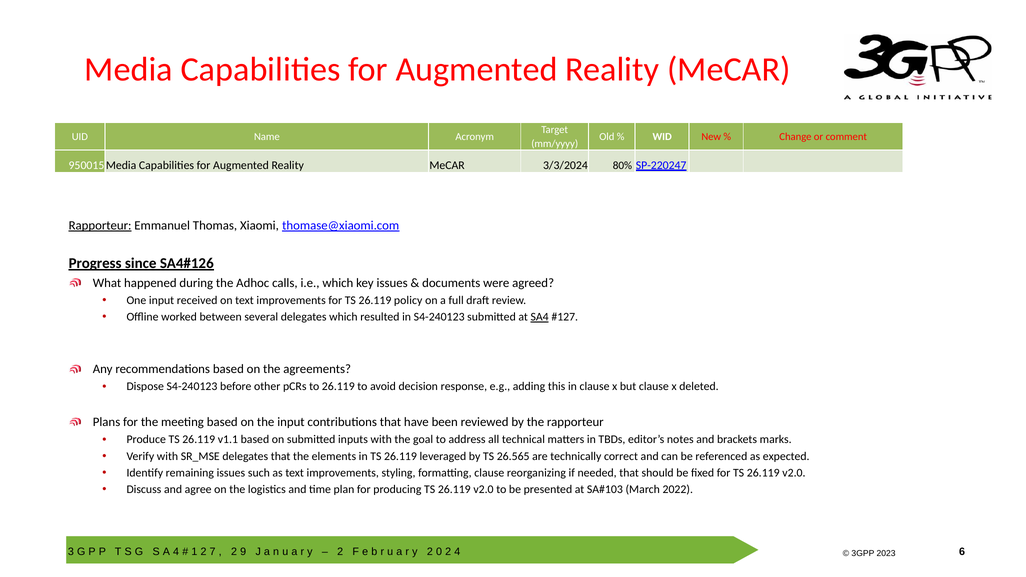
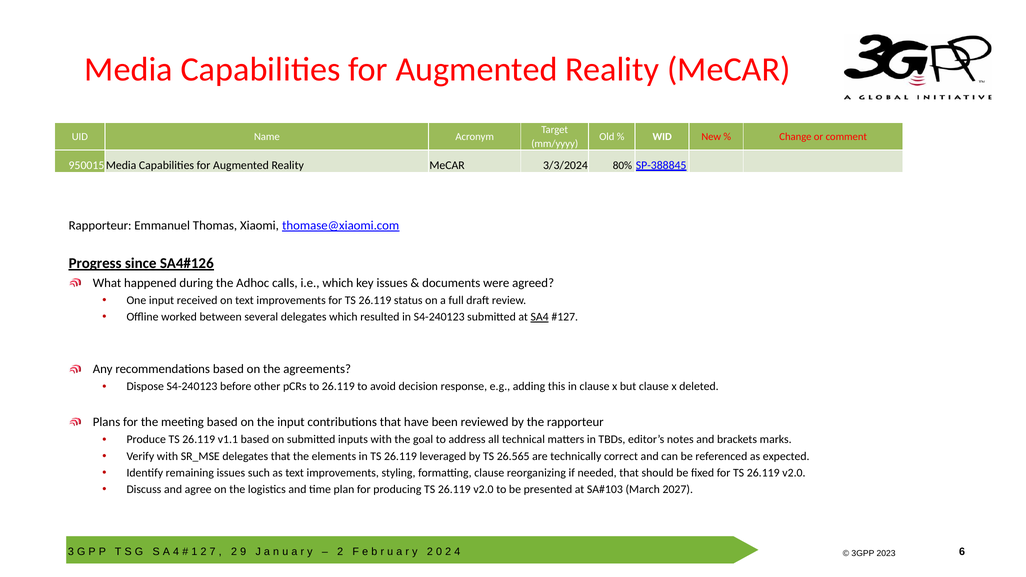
SP-220247: SP-220247 -> SP-388845 (661, 165)
Rapporteur underline: present -> none (100, 225)
policy: policy -> status (408, 300)
2022: 2022 -> 2027 (678, 490)
